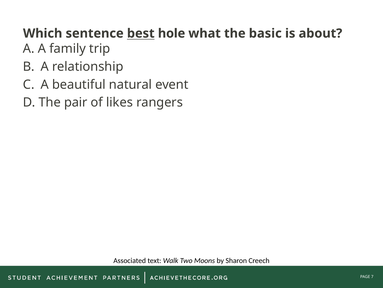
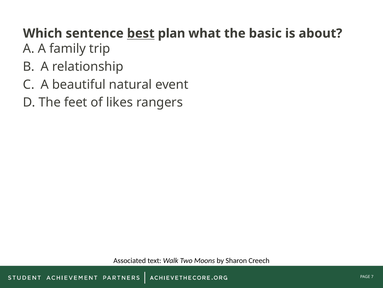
hole: hole -> plan (172, 33)
pair: pair -> feet (76, 102)
